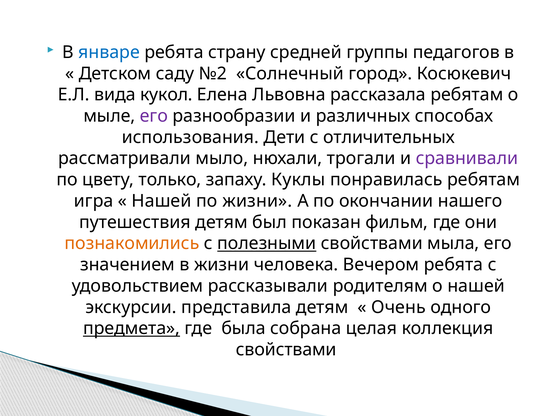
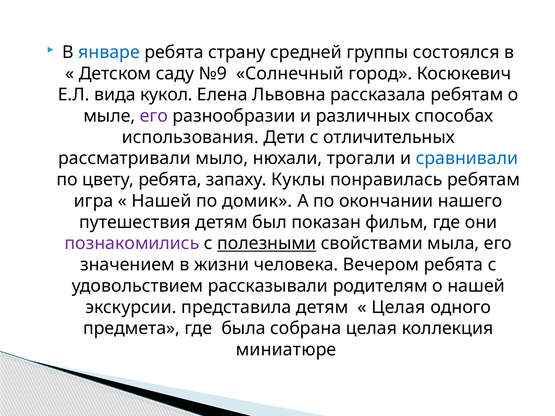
педагогов: педагогов -> состоялся (456, 52)
№2: №2 -> №9 (213, 74)
сравнивали colour: purple -> blue (467, 159)
цвету только: только -> ребята (170, 180)
по жизни: жизни -> домик (257, 201)
познакомились colour: orange -> purple (132, 244)
Очень: Очень -> Целая (398, 307)
предмета underline: present -> none (132, 329)
свойствами: свойствами -> миниатюре (286, 350)
